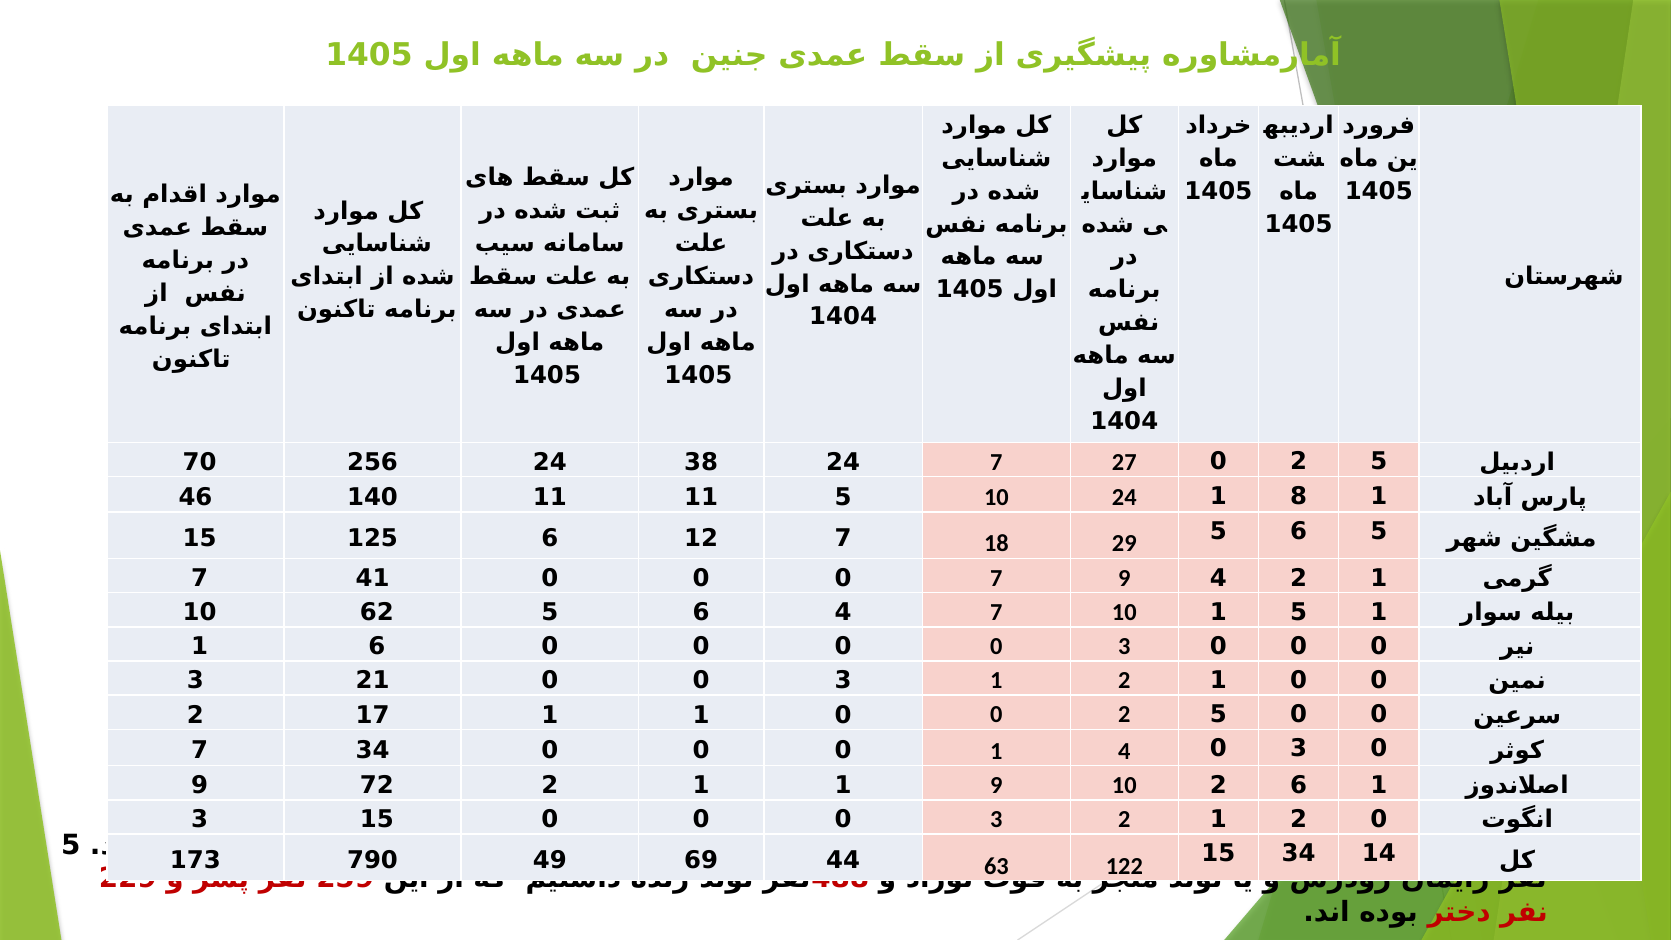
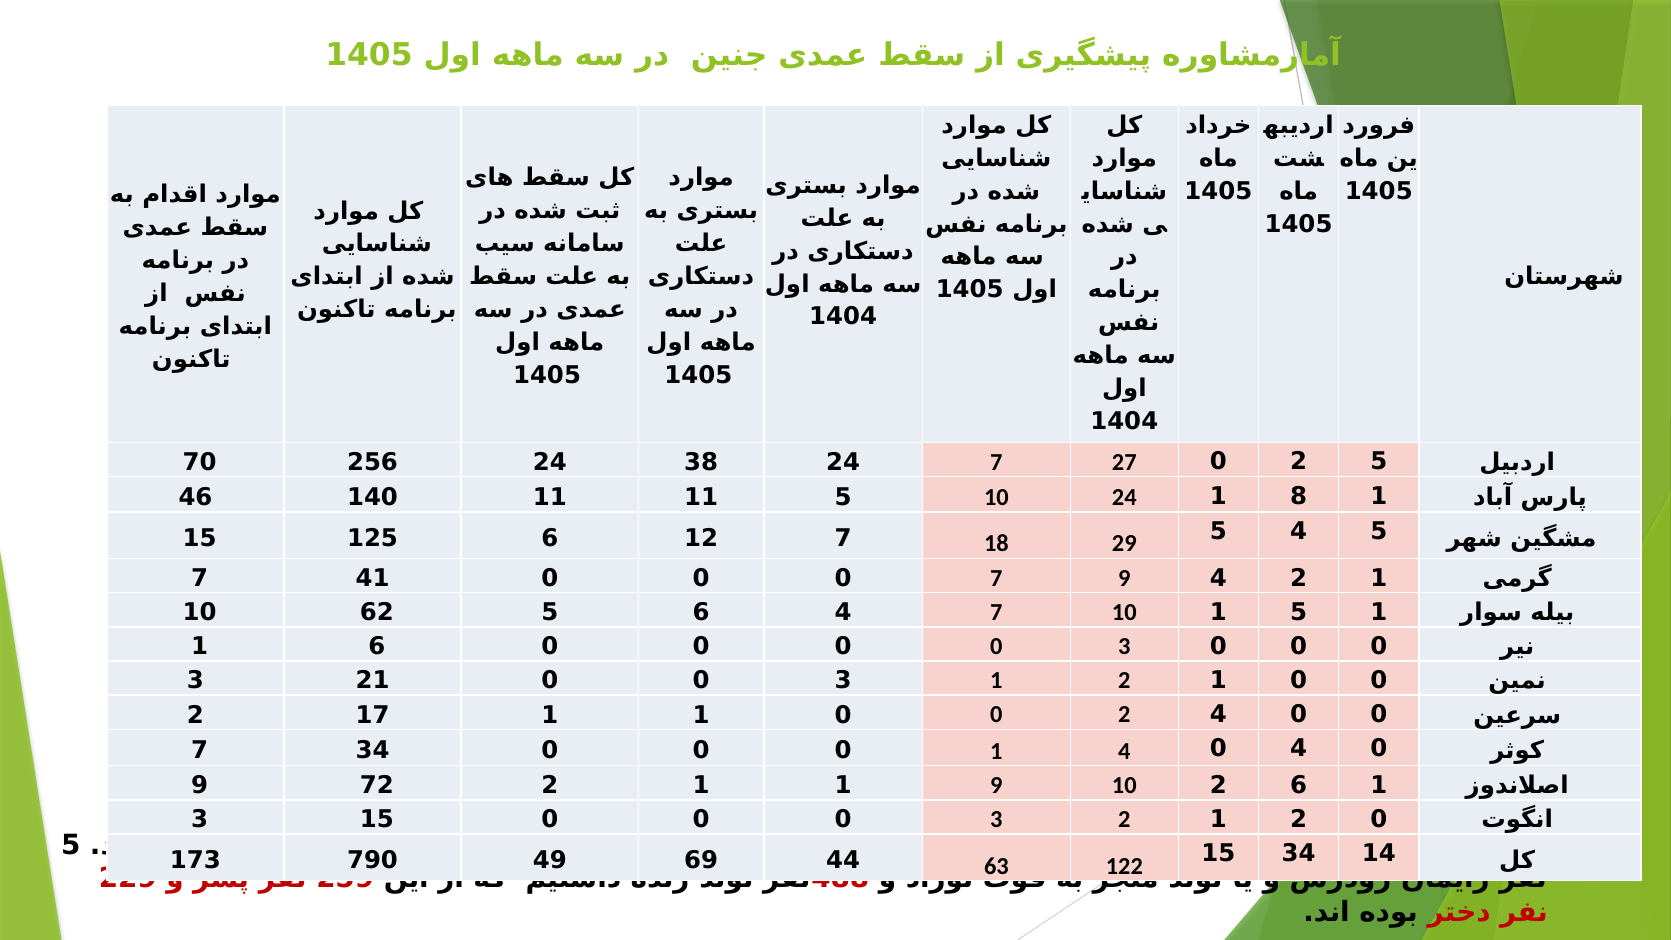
6: 6 -> 4 (1299, 532)
0 0 2 5: 5 -> 4 (1218, 715)
4 0 3: 3 -> 4 (1299, 749)
